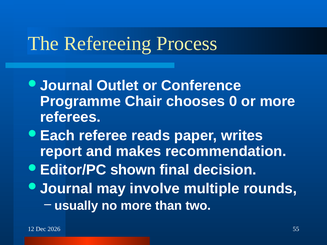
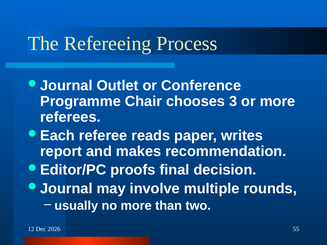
0: 0 -> 3 (233, 101)
shown: shown -> proofs (133, 170)
